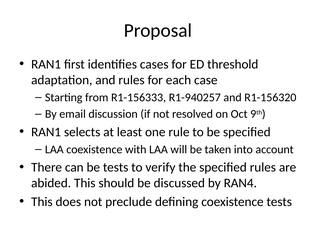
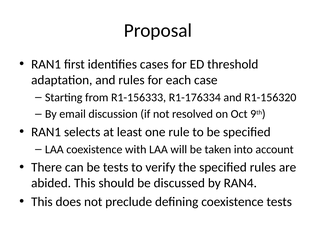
R1-940257: R1-940257 -> R1-176334 (195, 97)
